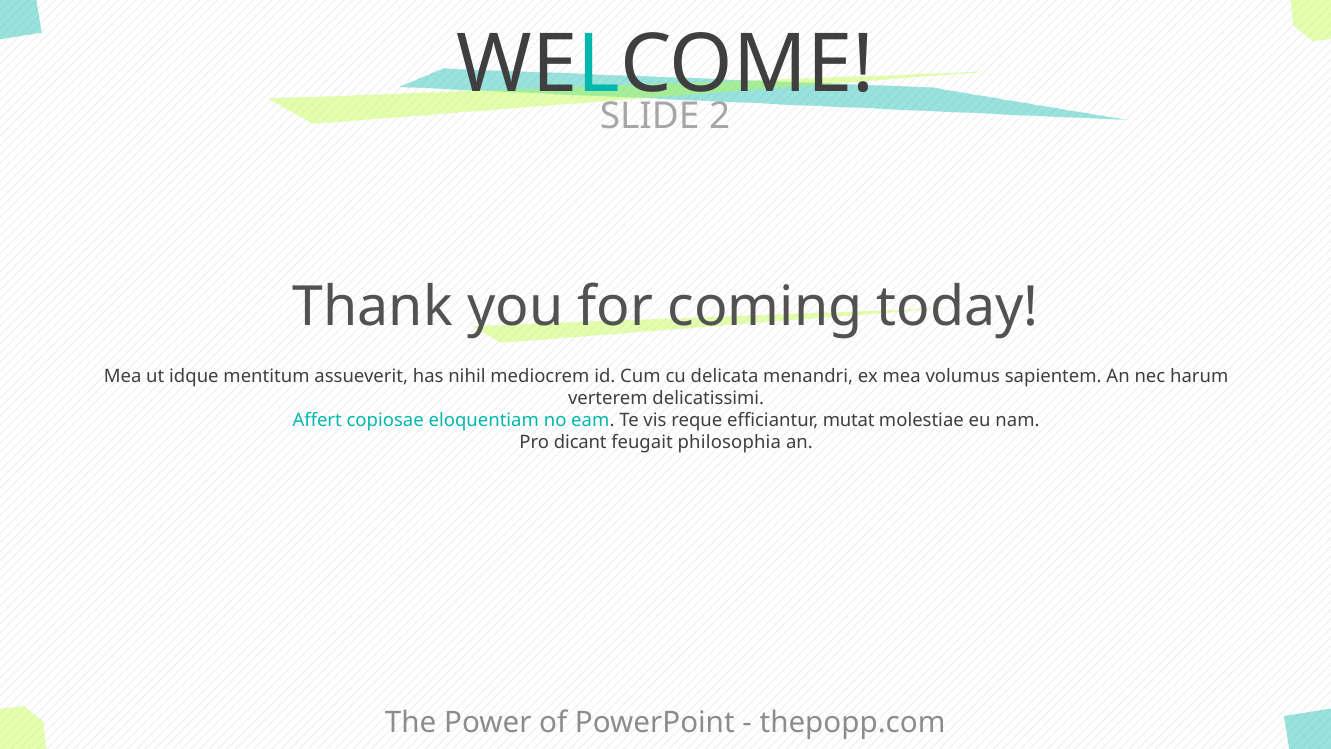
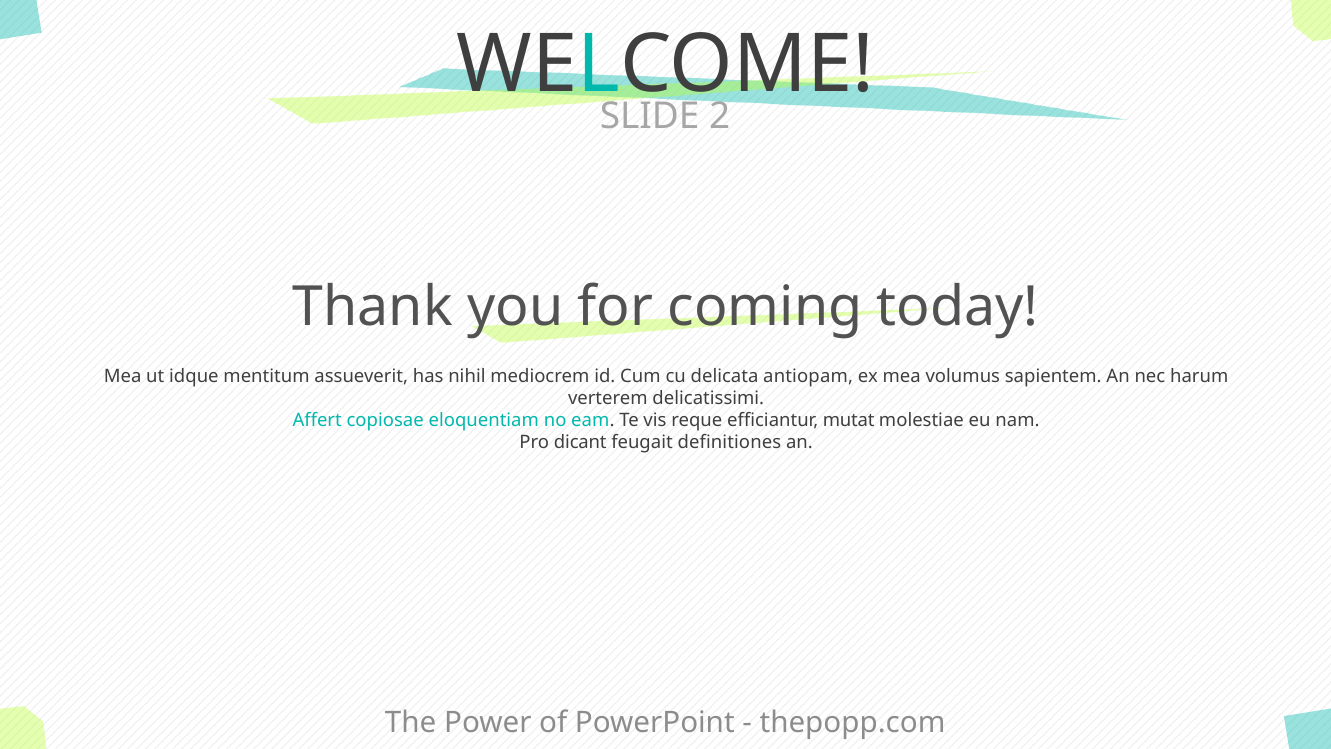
menandri: menandri -> antiopam (808, 376)
philosophia: philosophia -> definitiones (729, 443)
